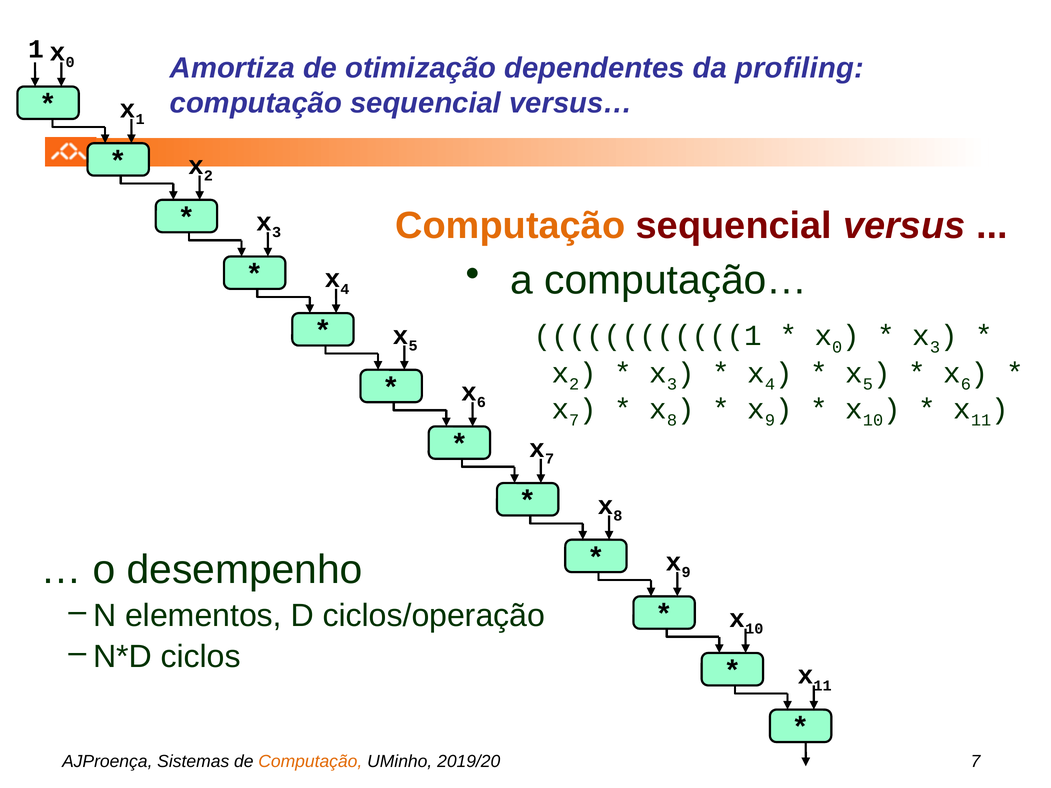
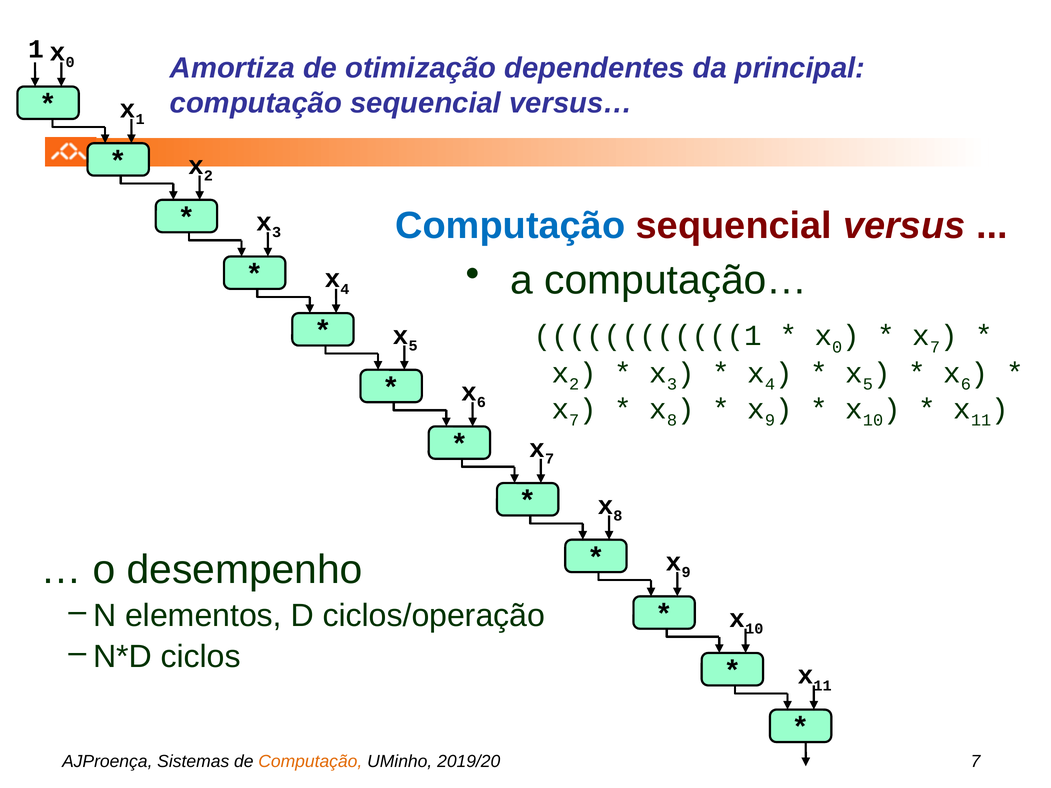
profiling: profiling -> principal (800, 68)
Computação colour: orange -> blue (510, 226)
3: 3 -> 7 (935, 347)
